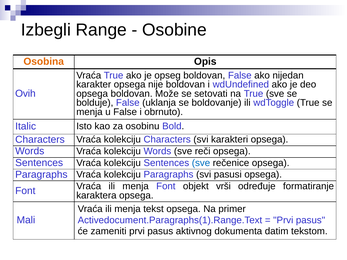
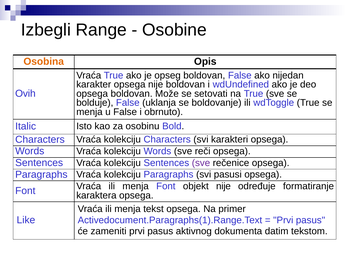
sve colour: blue -> purple (201, 163)
objekt vrši: vrši -> nije (223, 186)
Mali: Mali -> Like (26, 220)
